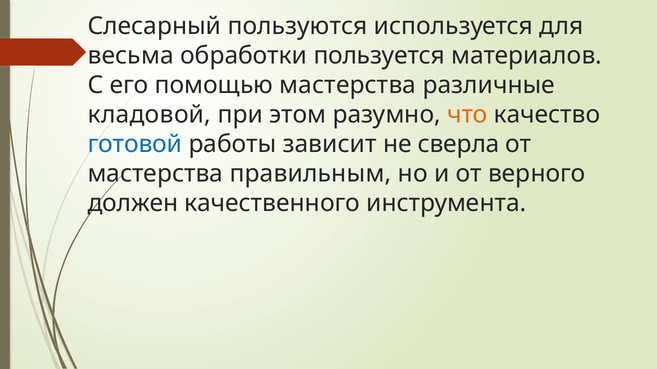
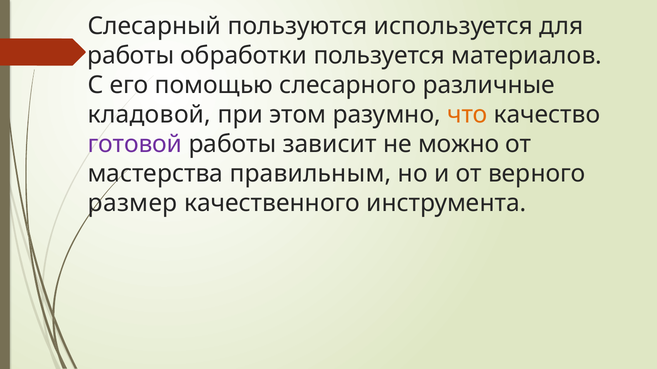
весьма: весьма -> работы (131, 55)
помощью мастерства: мастерства -> слесарного (348, 85)
готовой colour: blue -> purple (135, 144)
сверла: сверла -> можно (459, 144)
должен: должен -> размер (133, 203)
